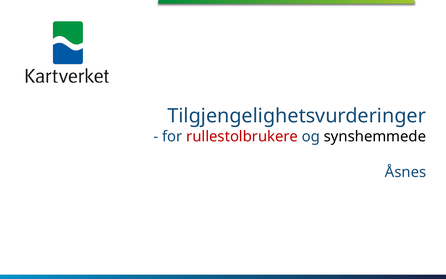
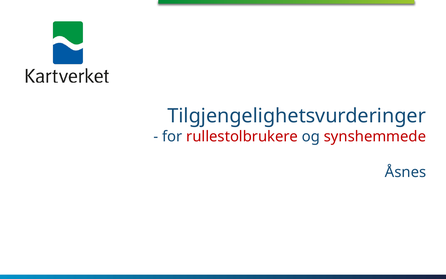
synshemmede colour: black -> red (375, 136)
